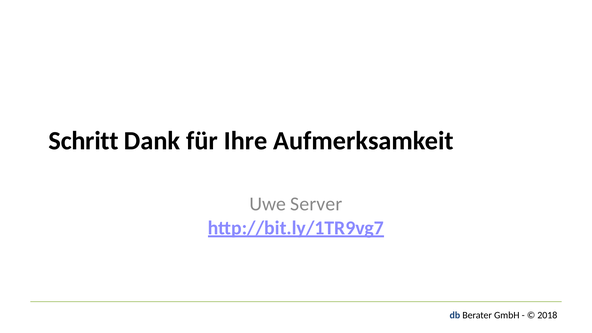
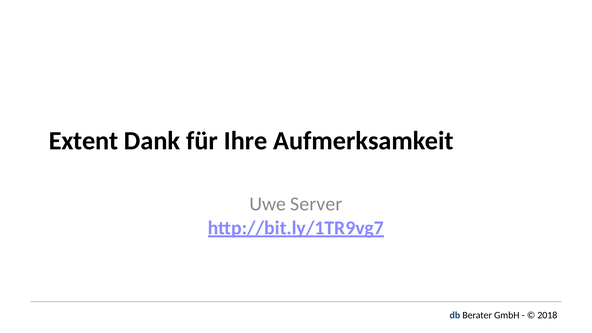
Schritt: Schritt -> Extent (83, 141)
